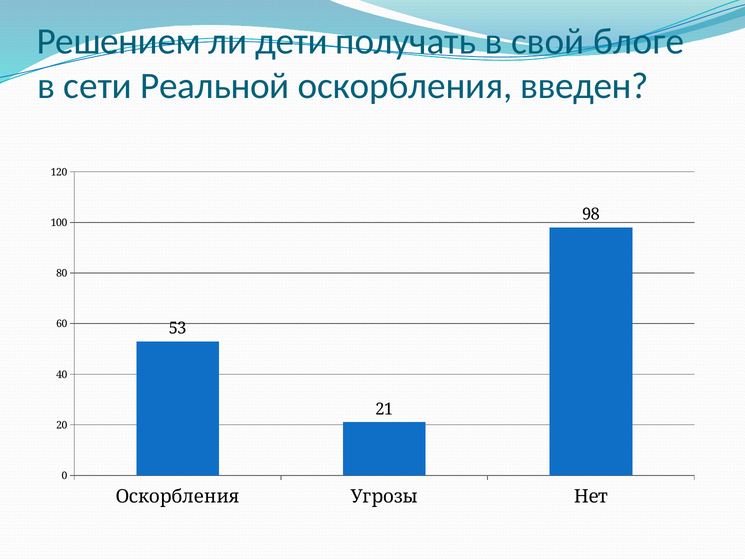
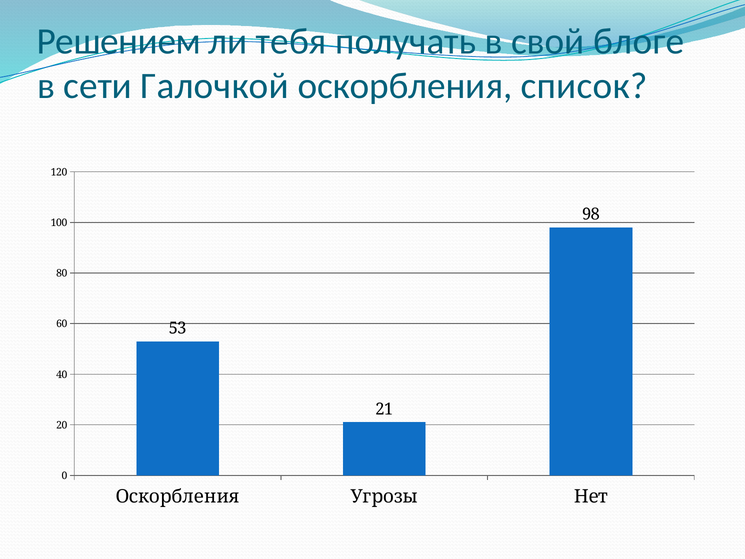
дети: дети -> тебя (291, 41)
Реальной: Реальной -> Галочкой (215, 86)
введен: введен -> список (584, 86)
